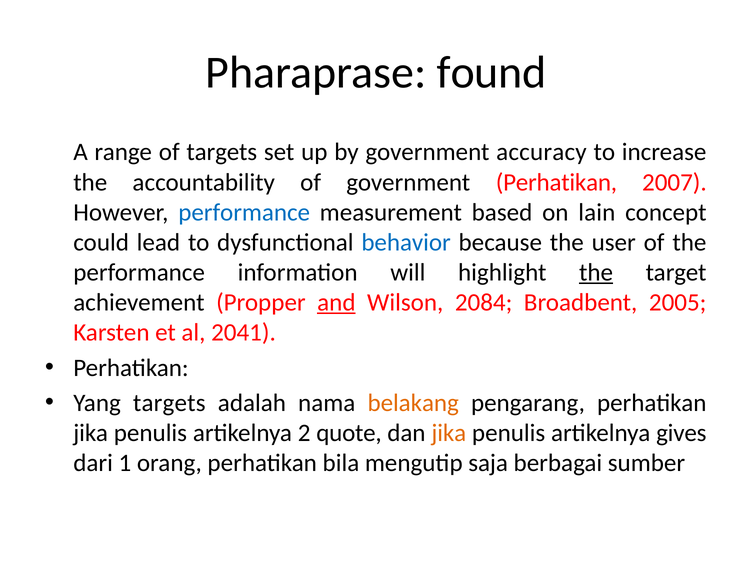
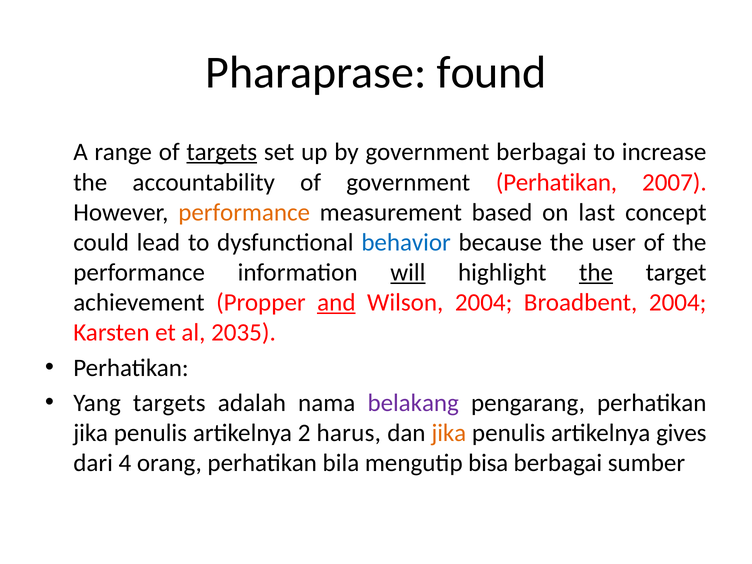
targets underline: none -> present (222, 152)
government accuracy: accuracy -> berbagai (541, 152)
performance colour: blue -> orange (244, 212)
lain: lain -> last (597, 212)
will underline: none -> present (408, 272)
Wilson 2084: 2084 -> 2004 (484, 303)
Broadbent 2005: 2005 -> 2004 (678, 303)
2041: 2041 -> 2035 (243, 333)
belakang colour: orange -> purple (413, 403)
quote: quote -> harus (349, 433)
1: 1 -> 4 (125, 463)
saja: saja -> bisa (488, 463)
